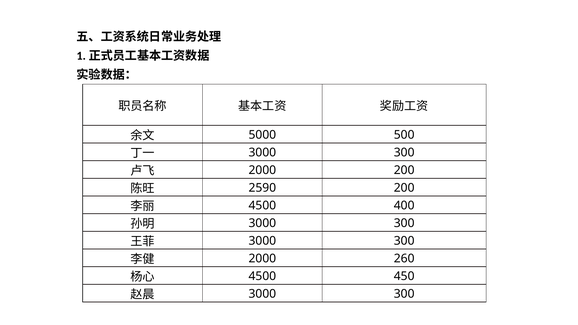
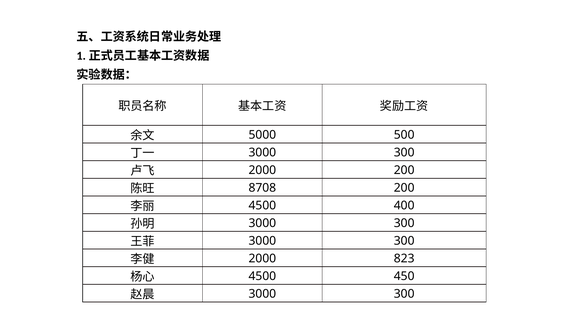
2590: 2590 -> 8708 (262, 188)
260: 260 -> 823 (404, 259)
